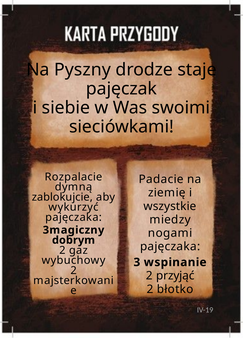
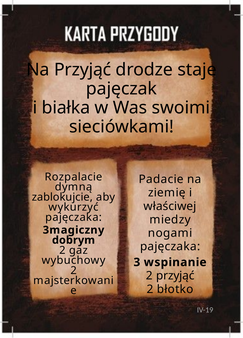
Na Pyszny: Pyszny -> Przyjąć (83, 70)
siebie: siebie -> białka (66, 108)
wszystkie: wszystkie -> właściwej (170, 206)
